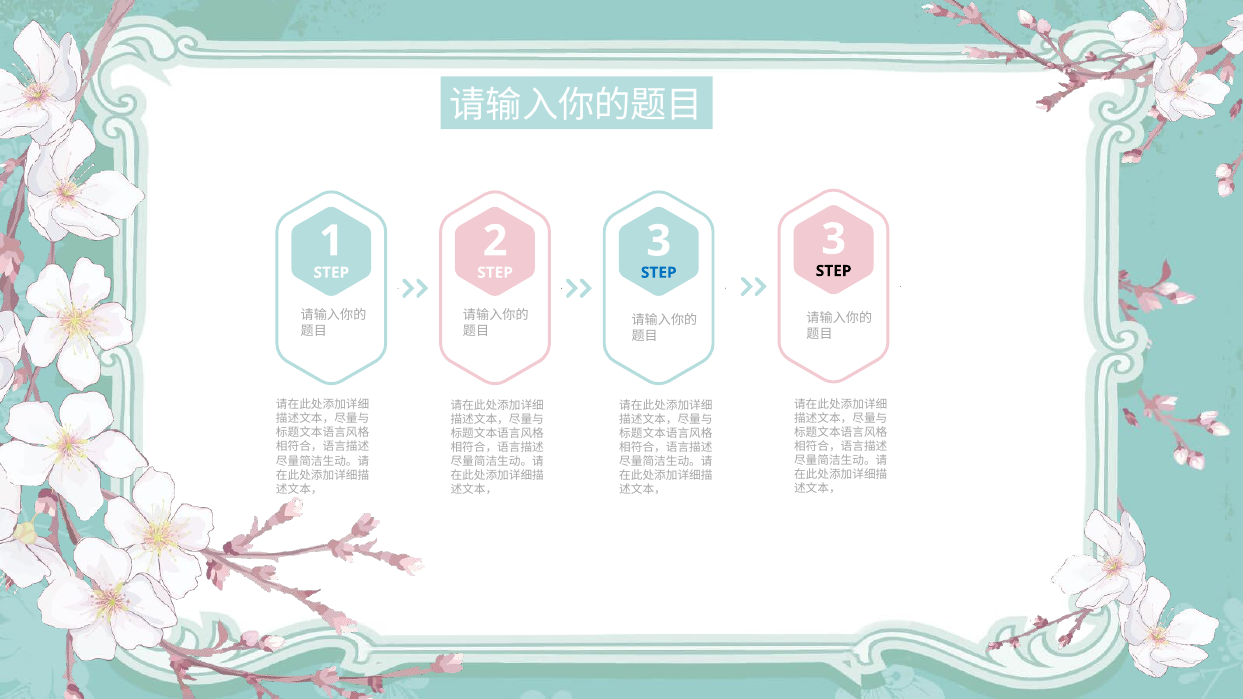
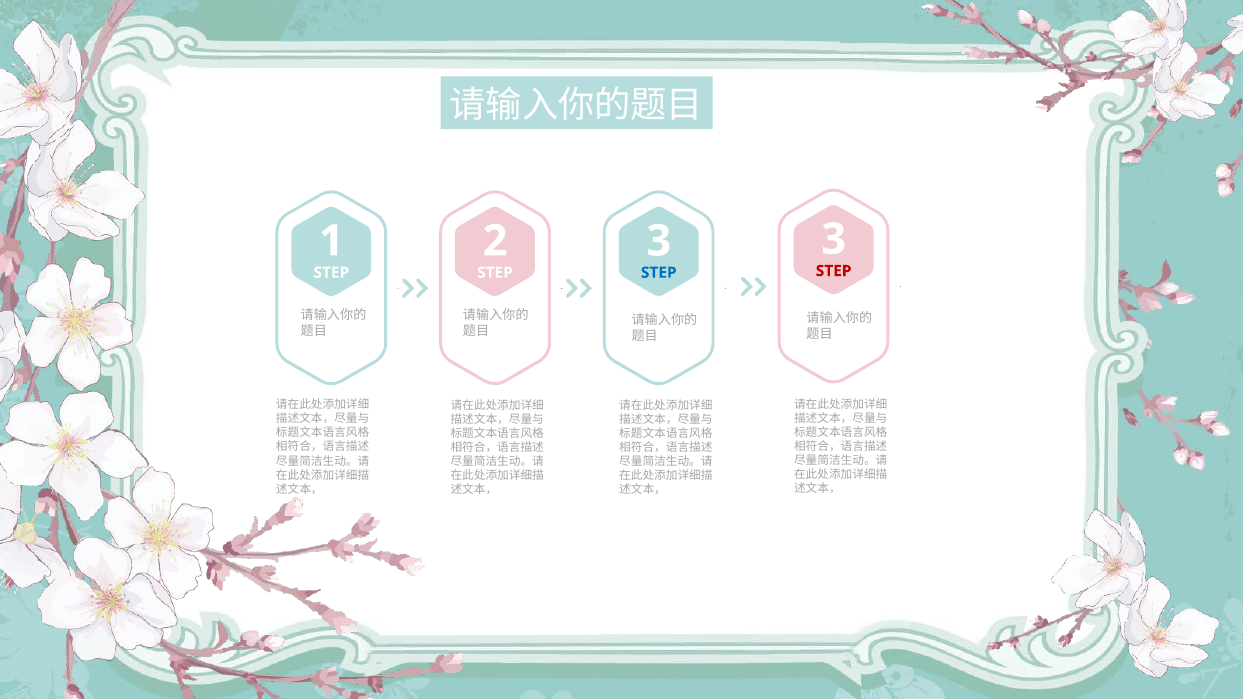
STEP colour: black -> red (834, 271)
